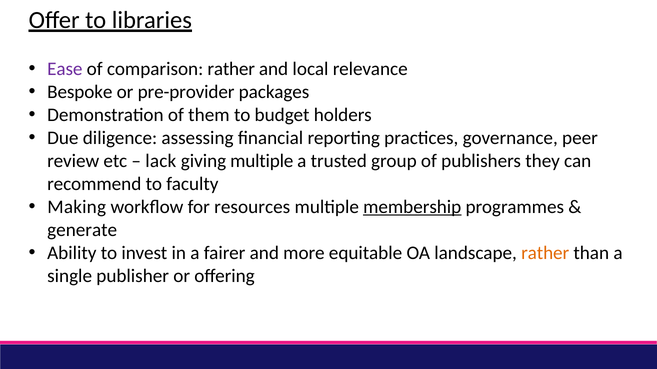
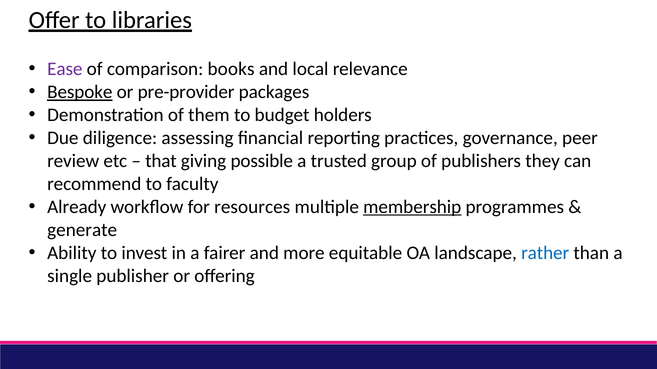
comparison rather: rather -> books (231, 69)
Bespoke underline: none -> present (80, 92)
lack: lack -> that (161, 161)
giving multiple: multiple -> possible (262, 161)
Making: Making -> Already (77, 207)
rather colour: orange -> blue (545, 253)
